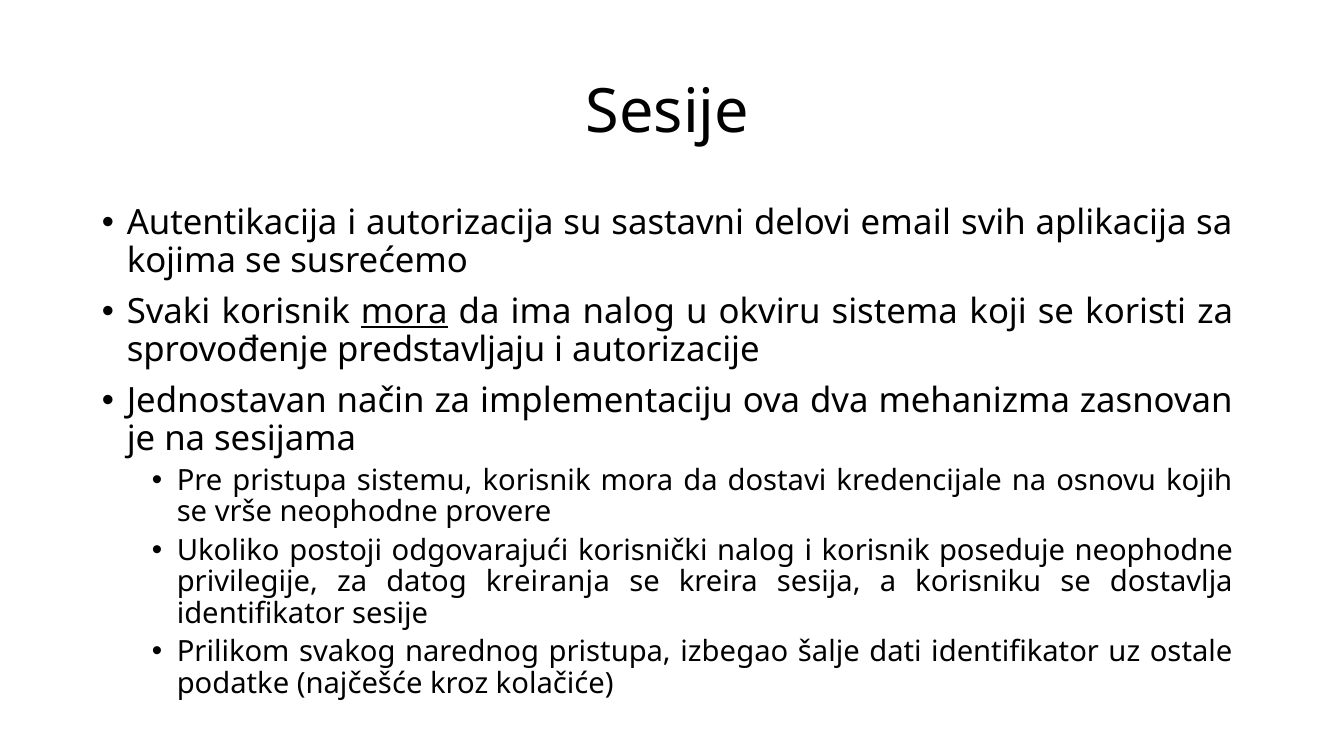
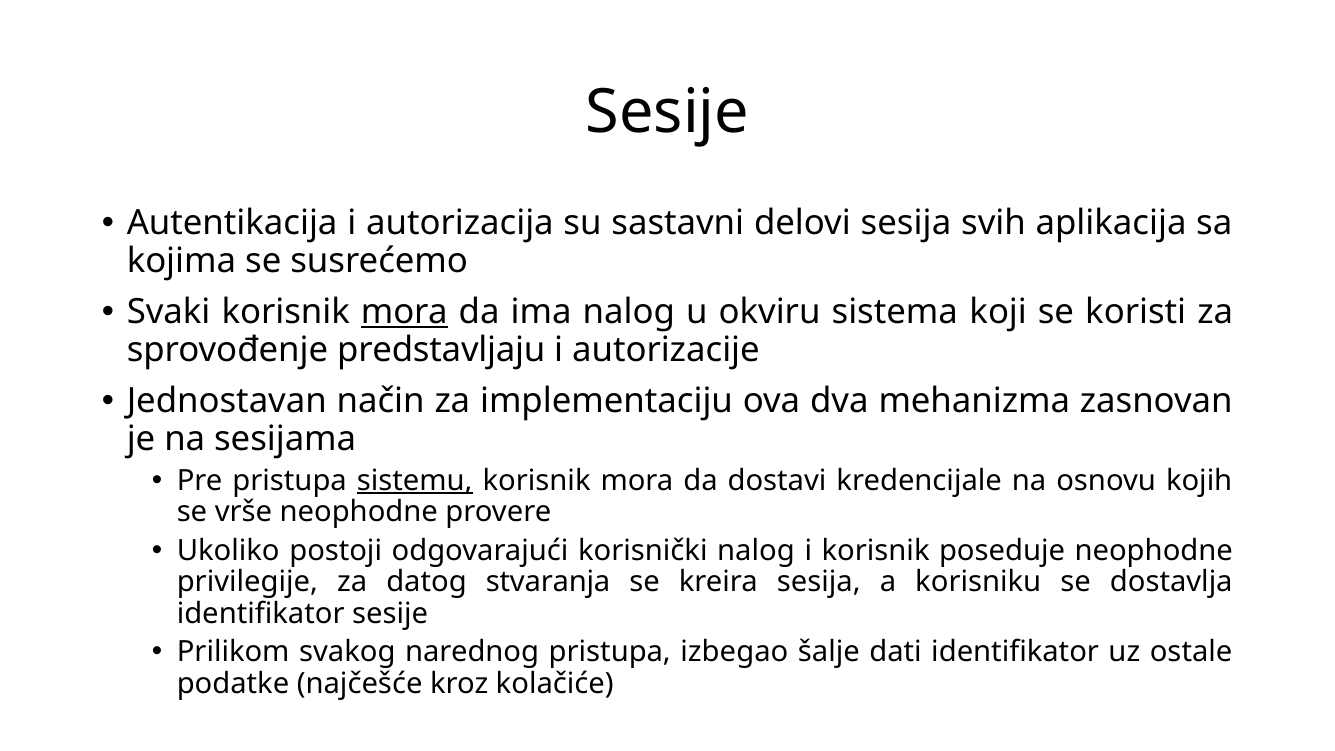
delovi email: email -> sesija (906, 223)
sistemu underline: none -> present (415, 480)
kreiranja: kreiranja -> stvaranja (548, 582)
